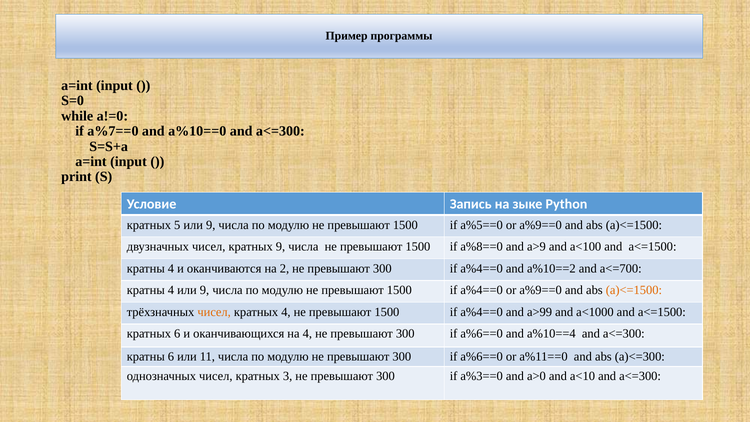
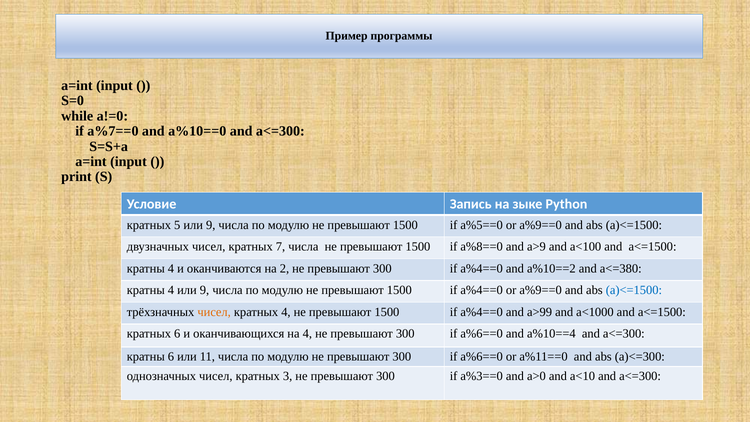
кратных 9: 9 -> 7 (280, 247)
a<=700: a<=700 -> a<=380 (621, 268)
a)<=1500 colour: orange -> blue (634, 290)
